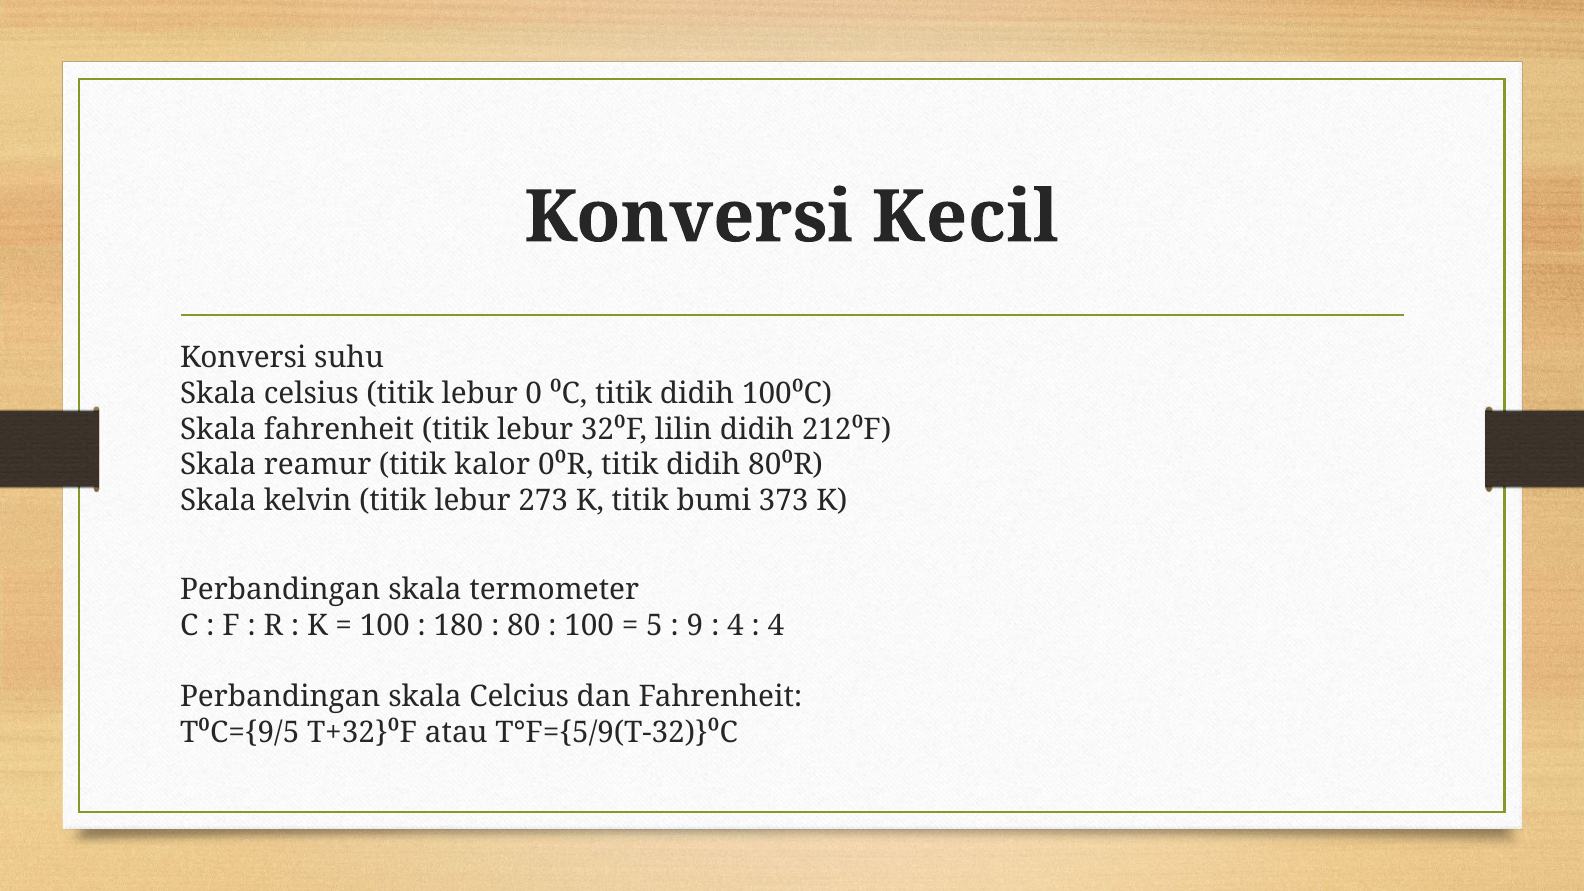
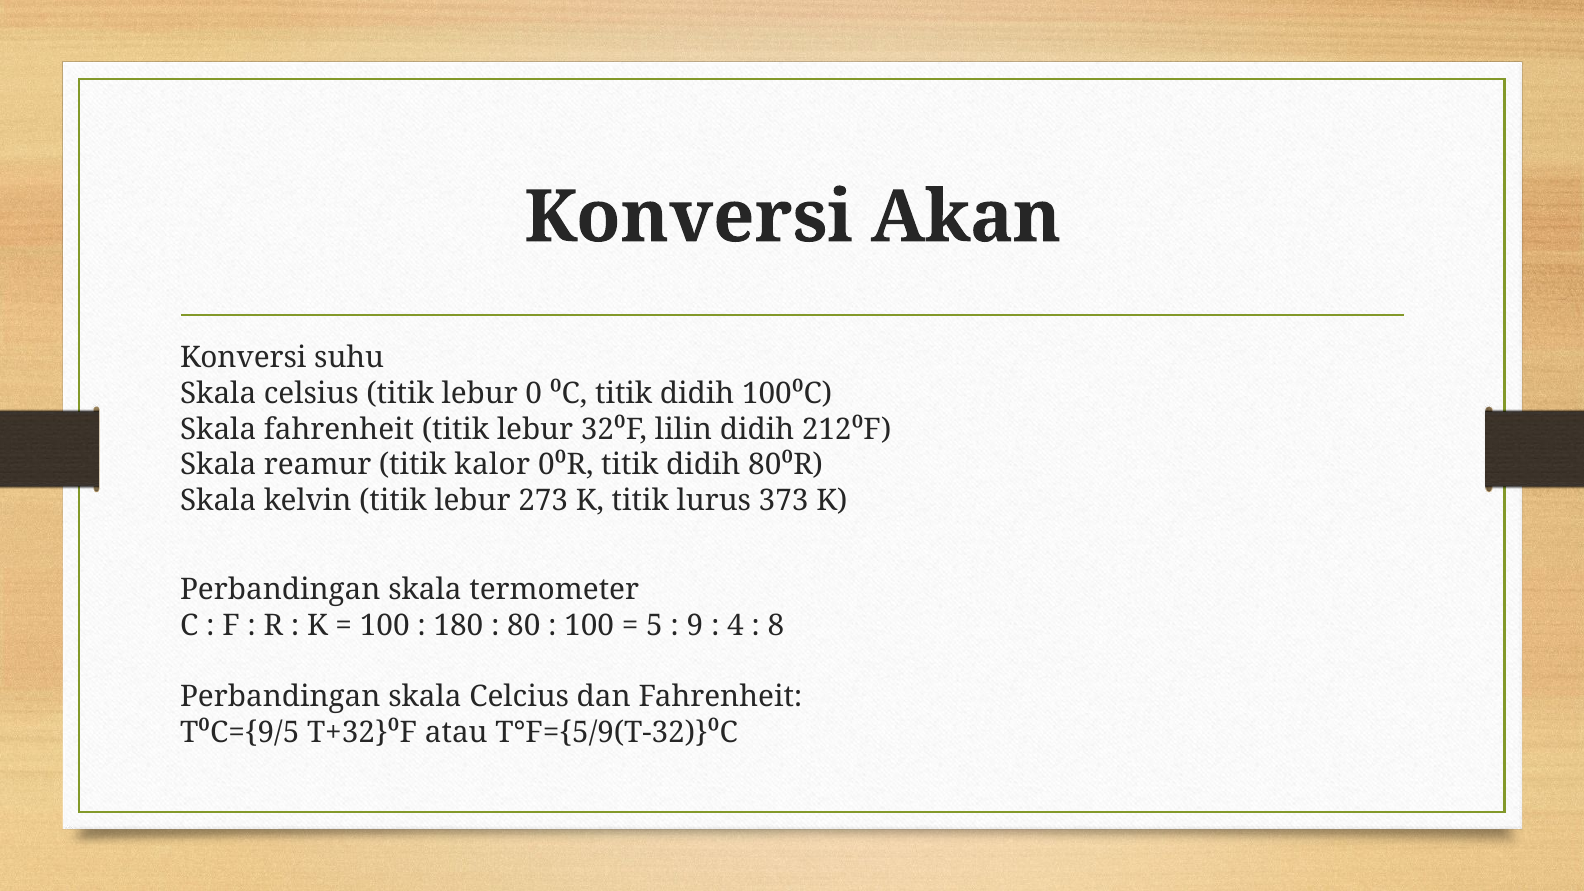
Kecil: Kecil -> Akan (966, 217)
bumi: bumi -> lurus (714, 501)
4: 4 -> 8 (776, 625)
